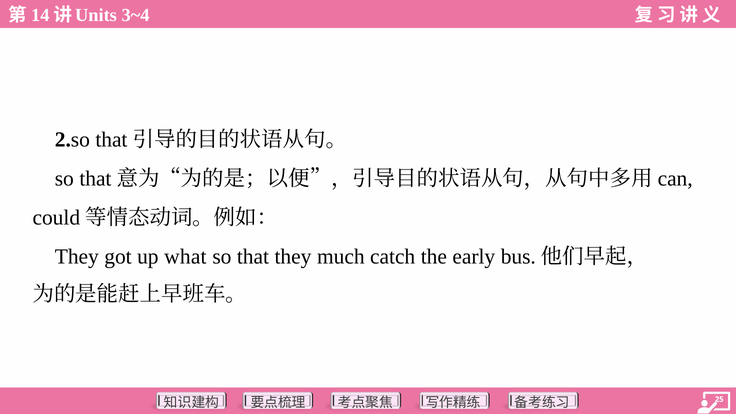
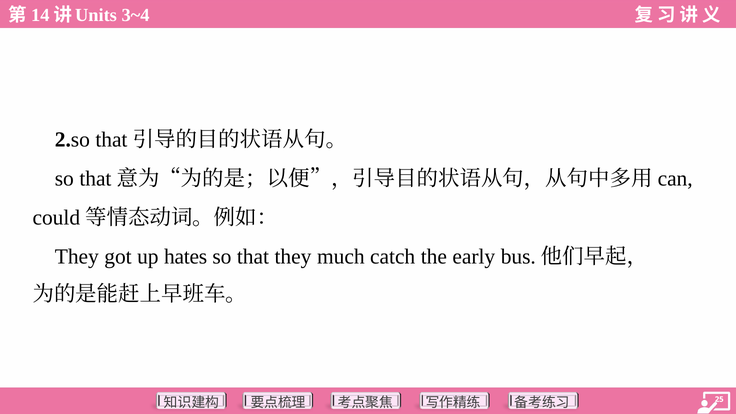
what: what -> hates (186, 257)
